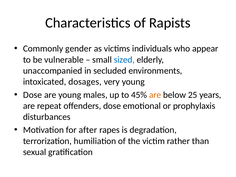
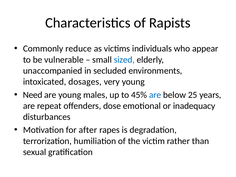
gender: gender -> reduce (79, 49)
Dose: Dose -> Need (33, 95)
are colour: orange -> blue (155, 95)
prophylaxis: prophylaxis -> inadequacy (194, 106)
